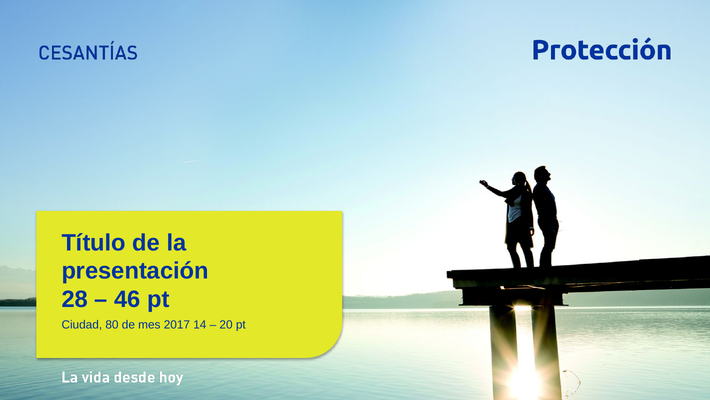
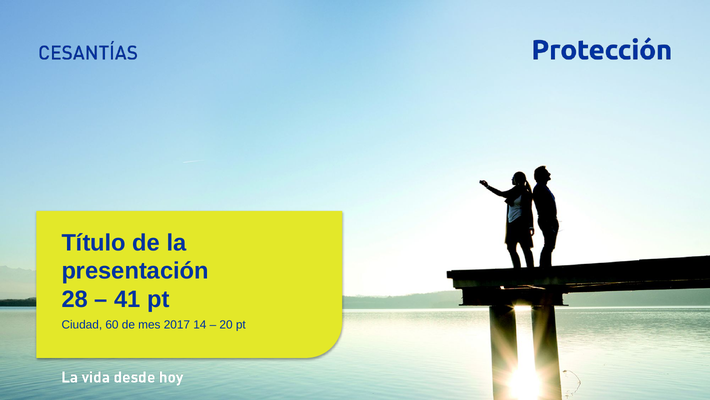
46: 46 -> 41 (127, 299)
80: 80 -> 60 (112, 324)
